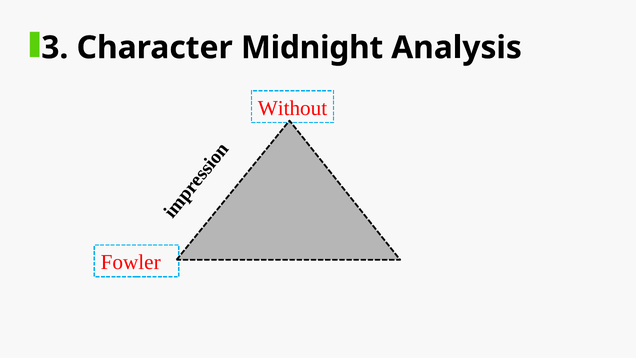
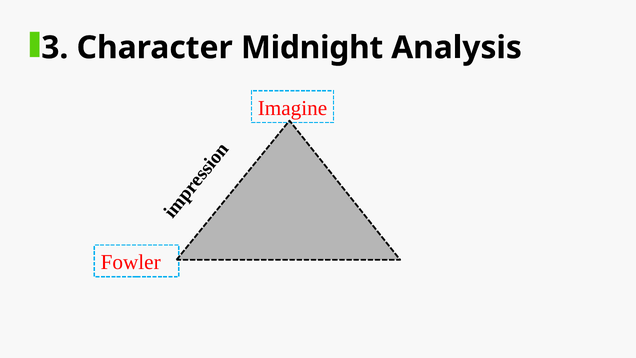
Without: Without -> Imagine (292, 108)
